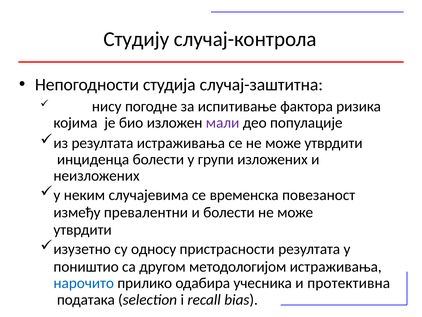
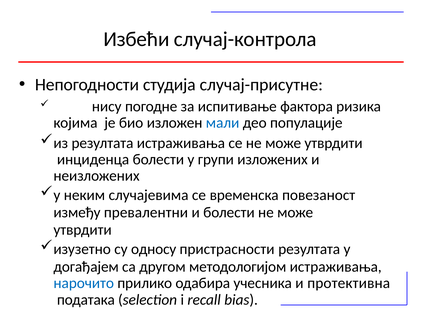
Студију: Студију -> Избећи (136, 39)
случај-заштитна: случај-заштитна -> случај-присутне (261, 84)
мали colour: purple -> blue (223, 123)
поништио: поништио -> догађајем (86, 266)
